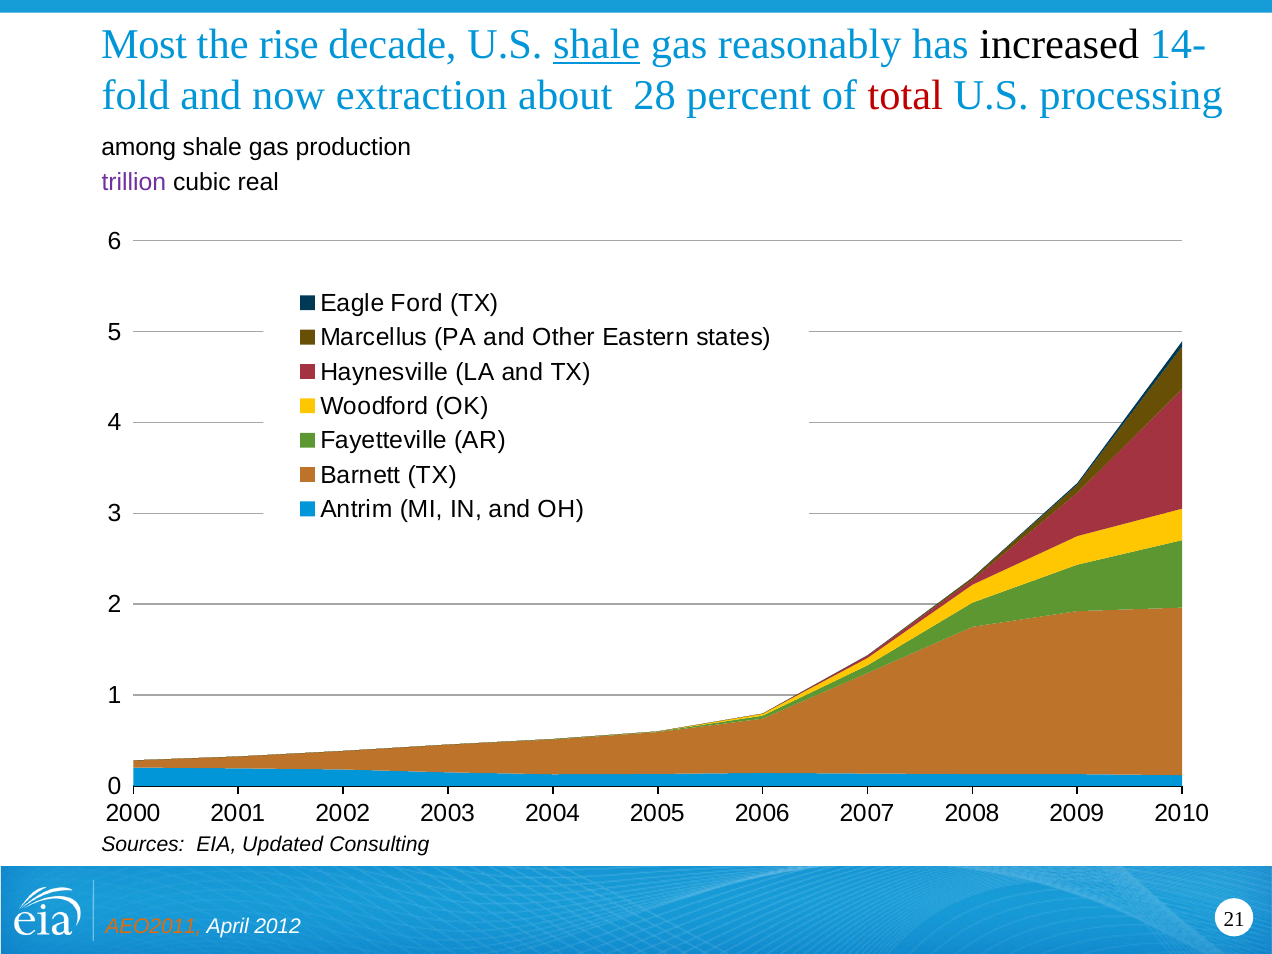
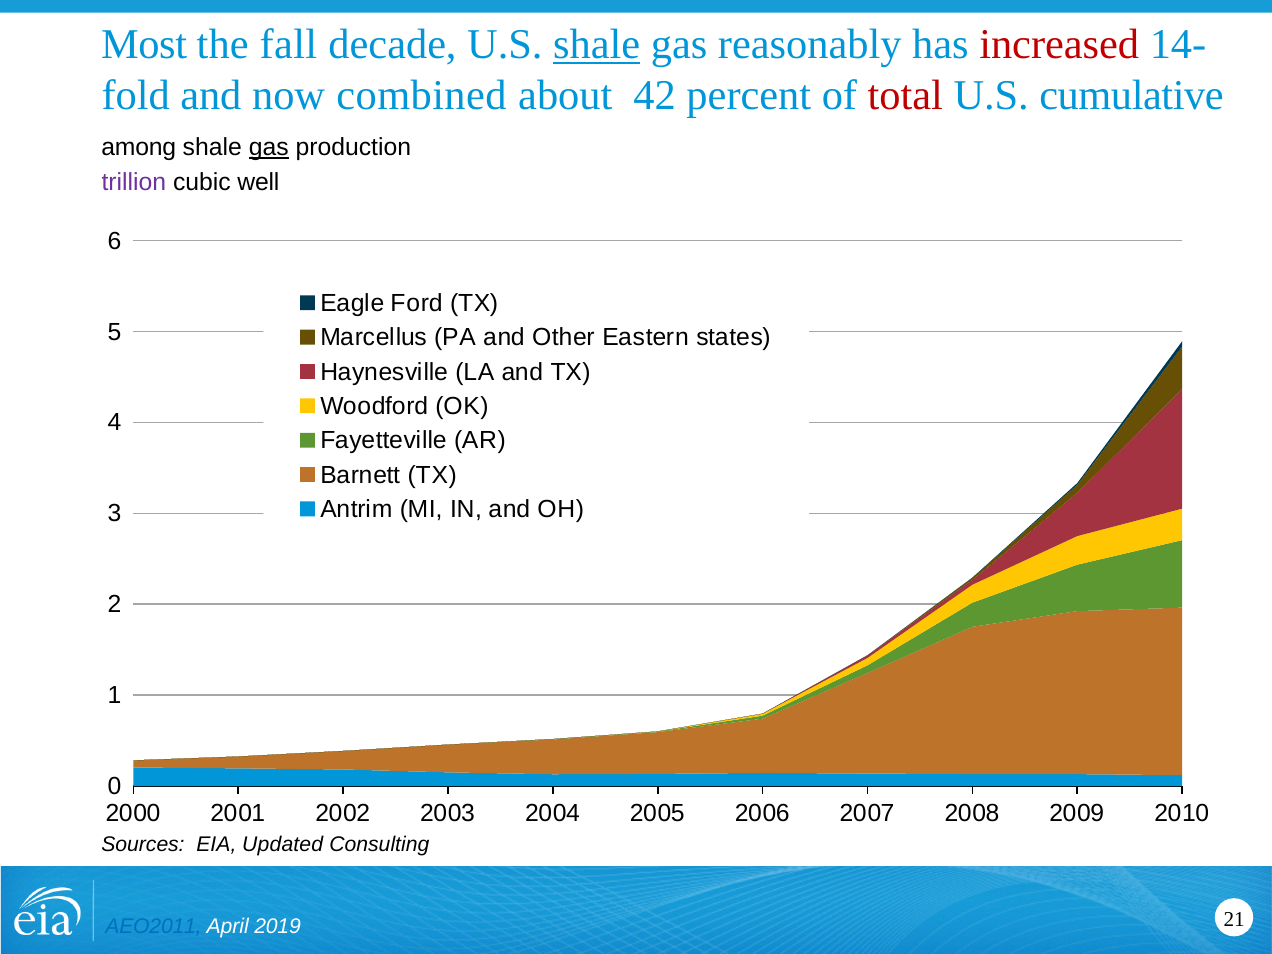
rise: rise -> fall (288, 45)
increased colour: black -> red (1059, 45)
extraction: extraction -> combined (421, 95)
28: 28 -> 42 (655, 95)
processing: processing -> cumulative (1131, 95)
gas underline: none -> present (269, 147)
real: real -> well (258, 182)
AEO2011 colour: orange -> blue (153, 927)
2012: 2012 -> 2019 (278, 927)
